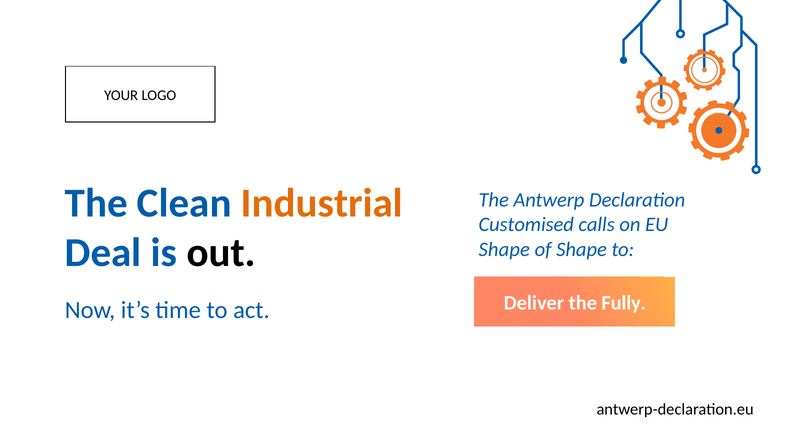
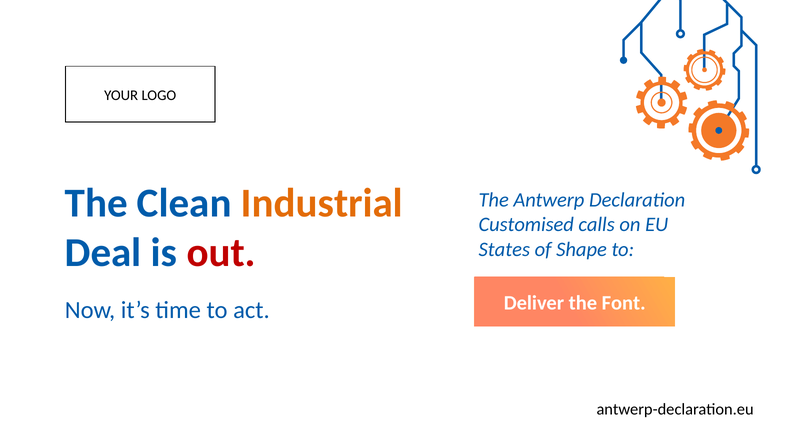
out colour: black -> red (221, 253)
Shape: Shape -> States (504, 249)
Fully: Fully -> Font (624, 303)
